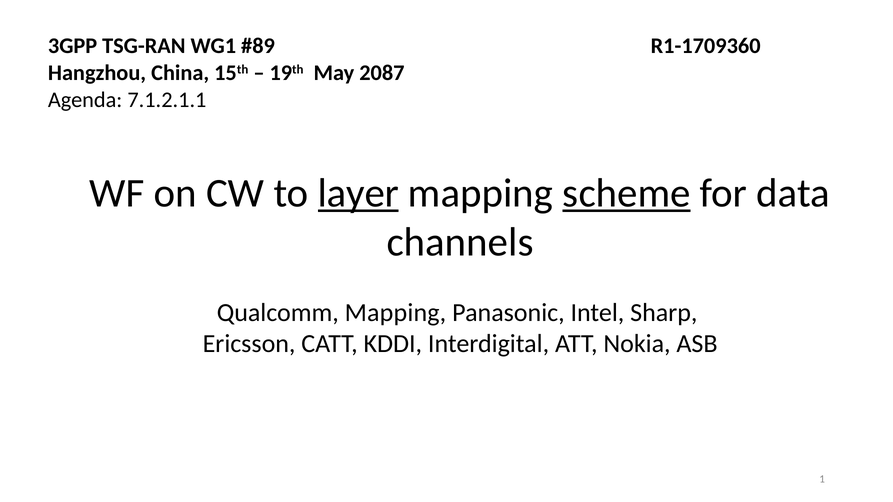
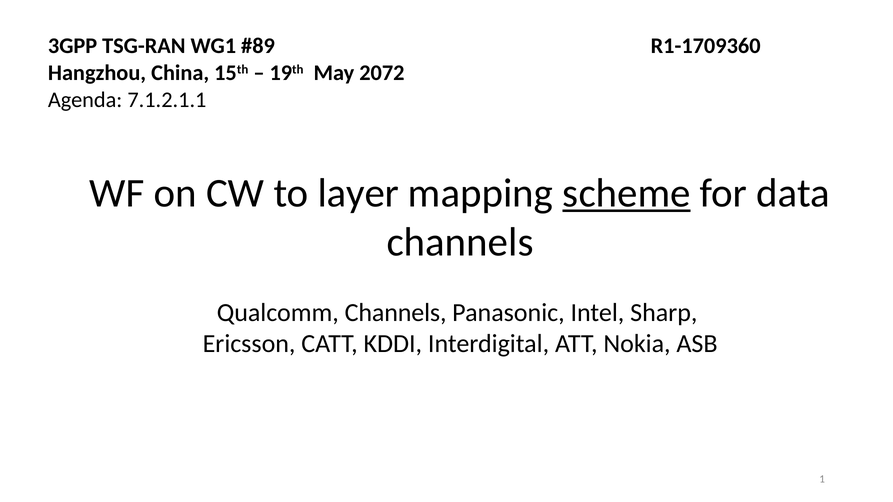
2087: 2087 -> 2072 (382, 73)
layer underline: present -> none (358, 193)
Qualcomm Mapping: Mapping -> Channels (396, 313)
